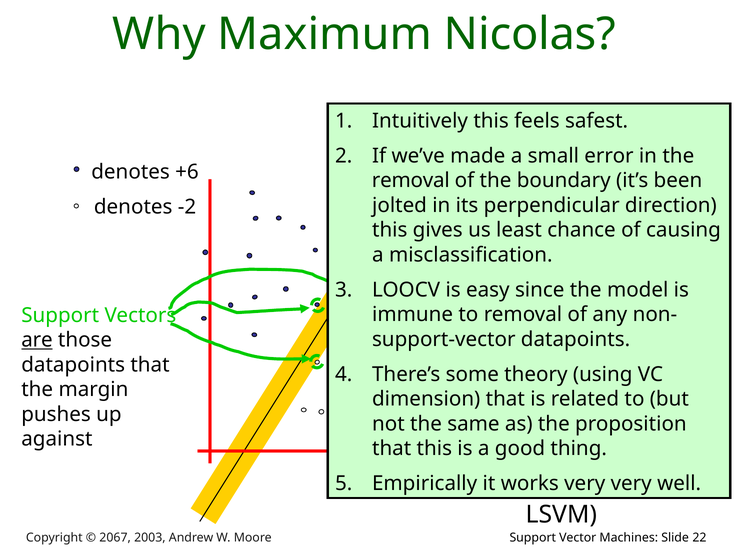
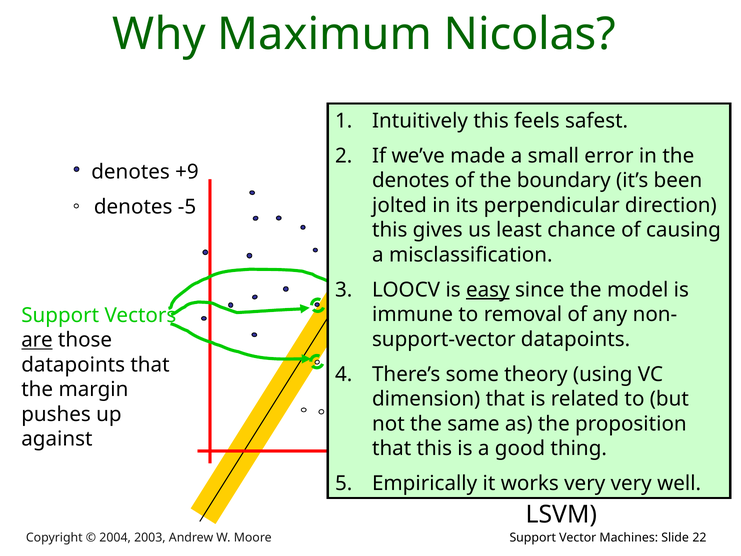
+6: +6 -> +9 (187, 172)
removal: removal -> denotes (411, 181)
-2: -2 -> -5 (187, 207)
easy underline: none -> present (488, 290)
2067: 2067 -> 2004 (115, 537)
